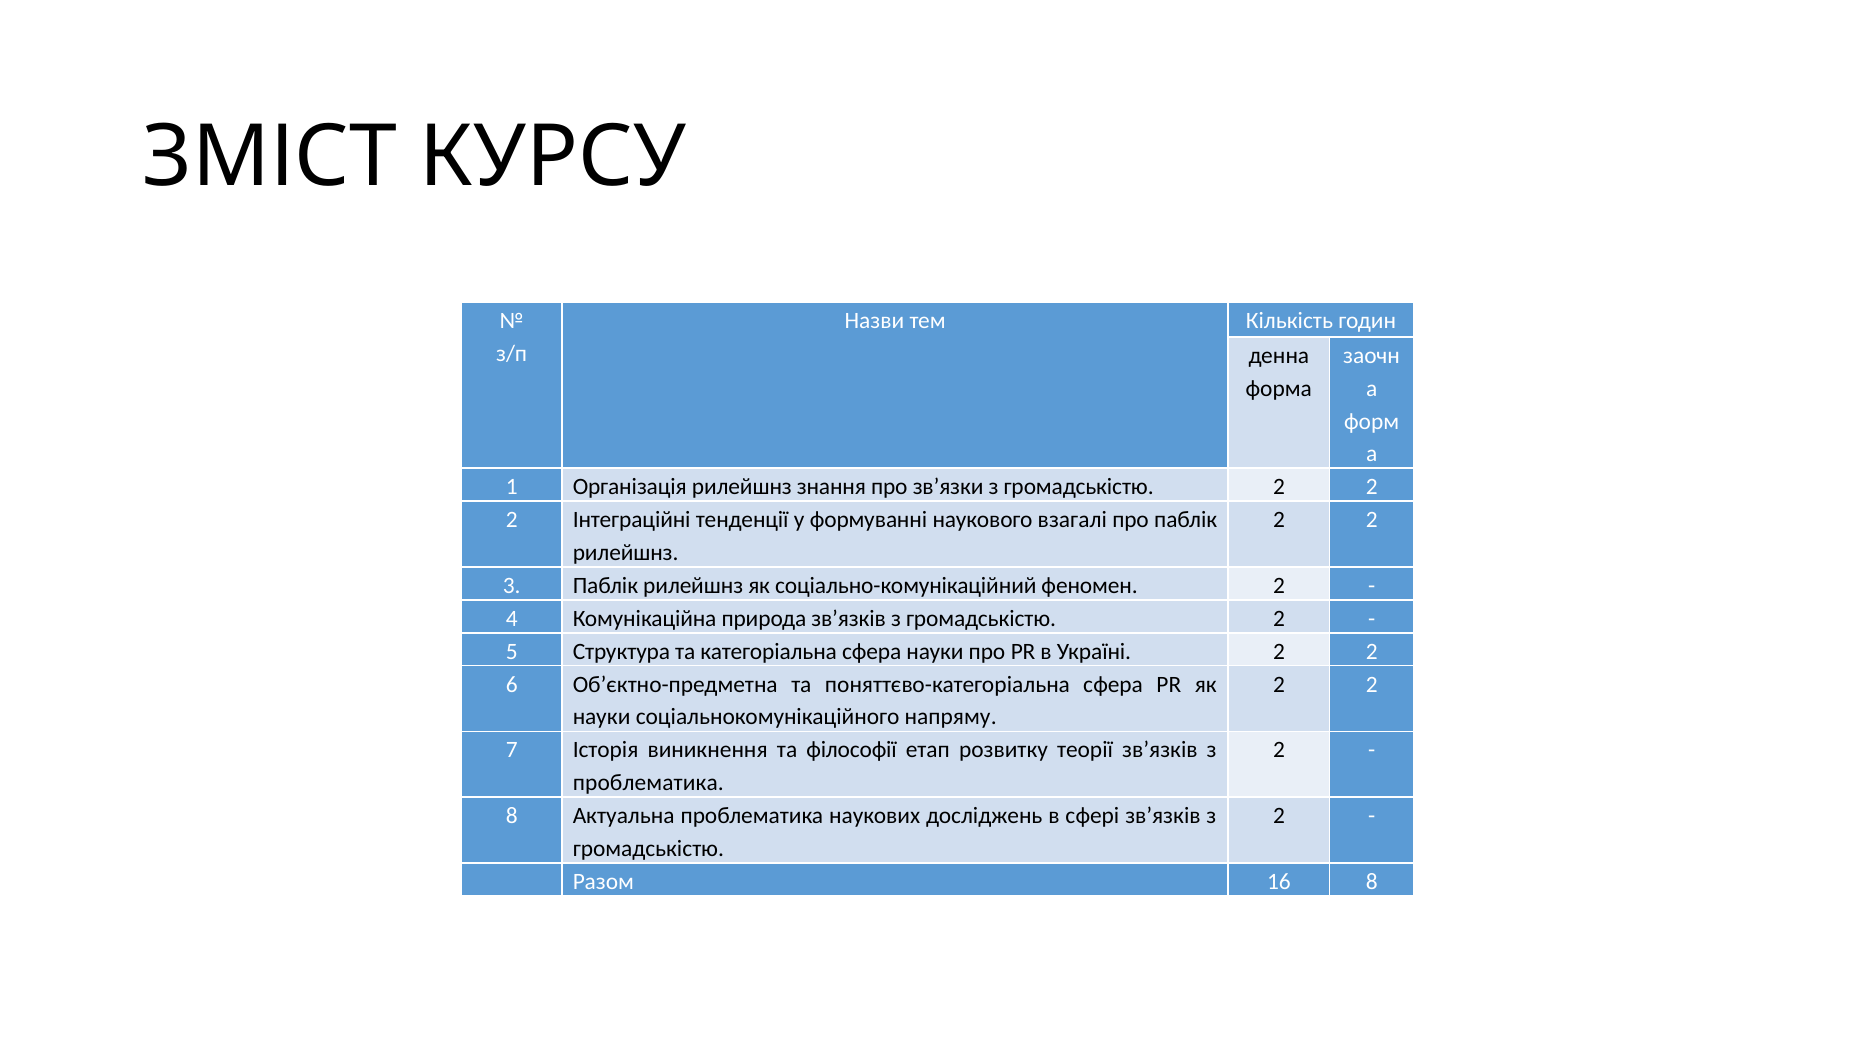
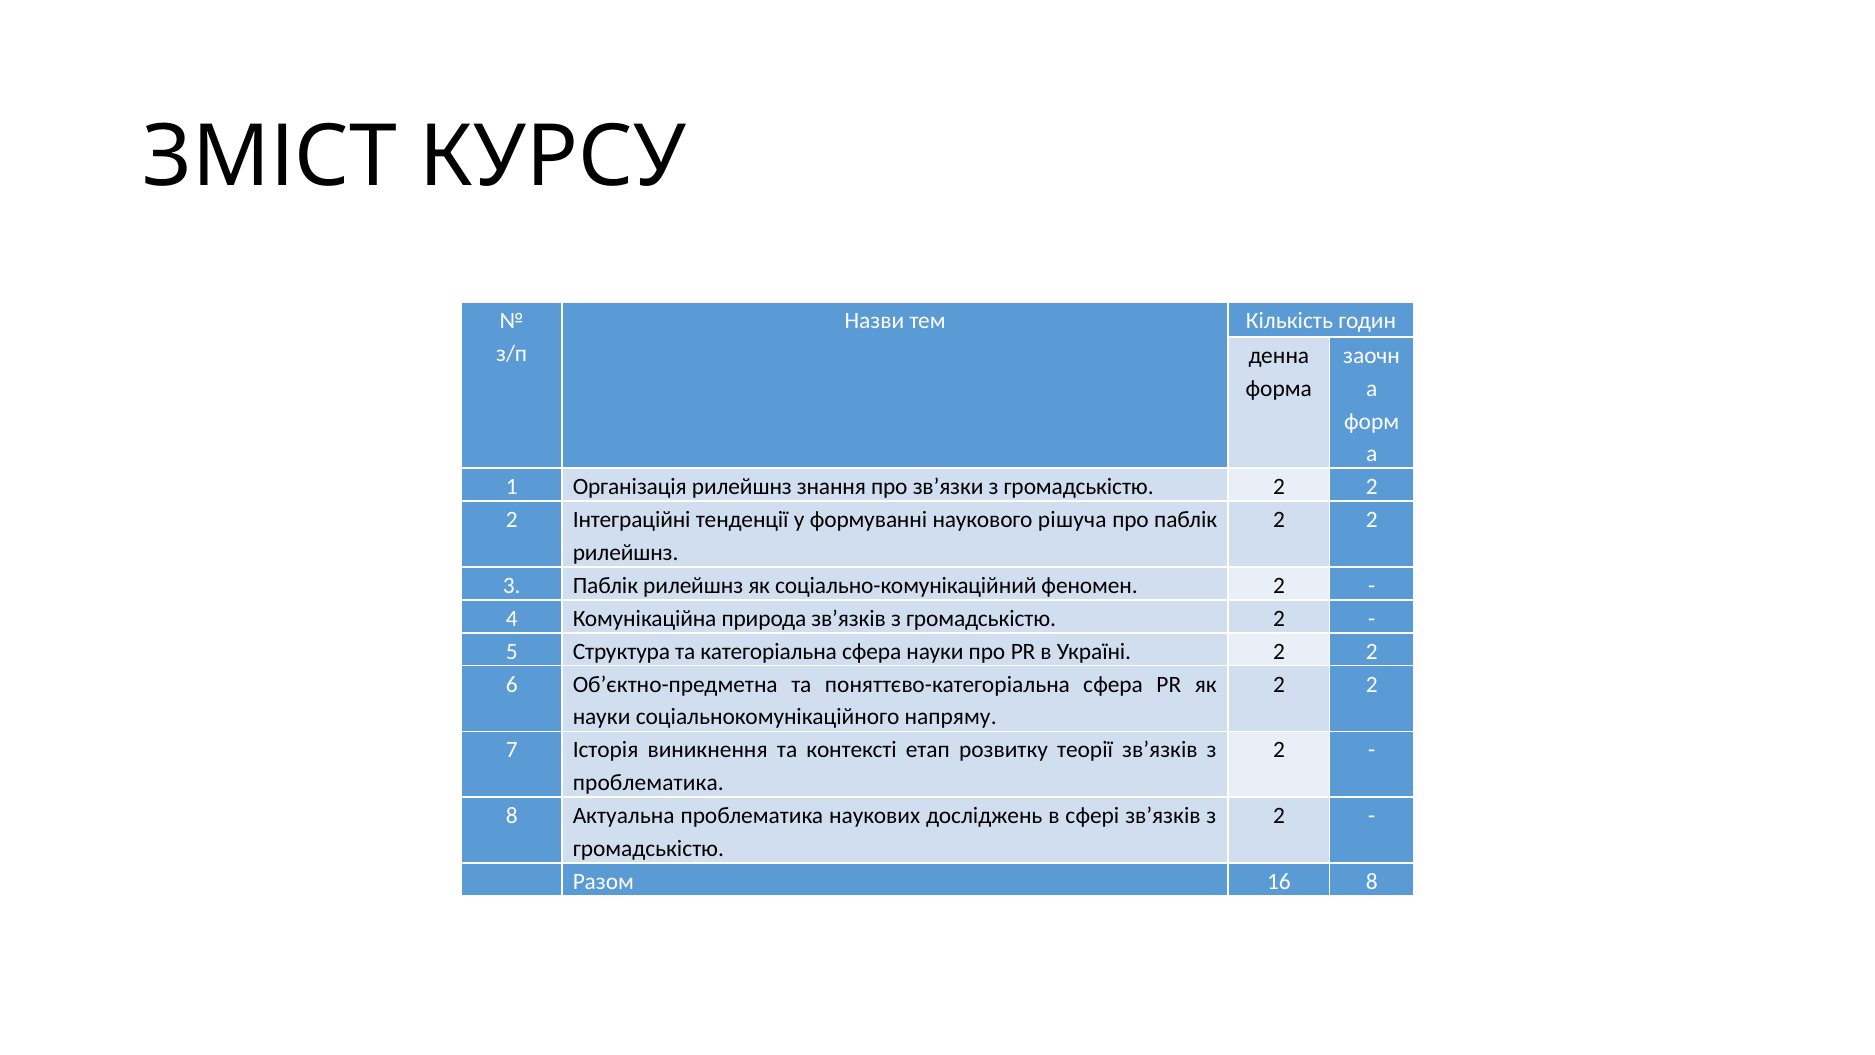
взагалі: взагалі -> рішуча (1072, 520)
філософії: філософії -> контексті (852, 750)
